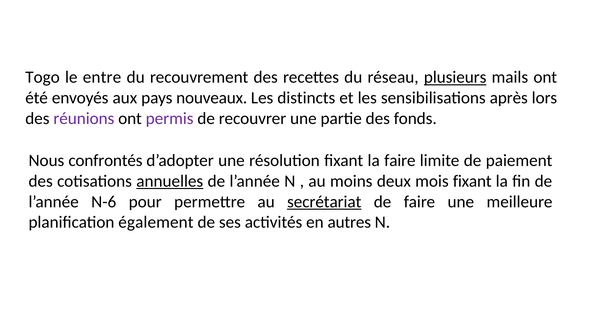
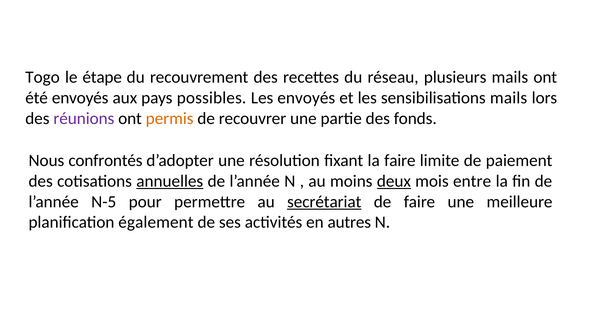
entre: entre -> étape (102, 77)
plusieurs underline: present -> none (455, 77)
nouveaux: nouveaux -> possibles (212, 98)
Les distincts: distincts -> envoyés (306, 98)
sensibilisations après: après -> mails (509, 98)
permis colour: purple -> orange (170, 119)
deux underline: none -> present (394, 181)
mois fixant: fixant -> entre (472, 181)
N-6: N-6 -> N-5 (104, 202)
